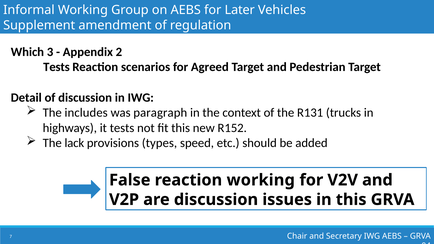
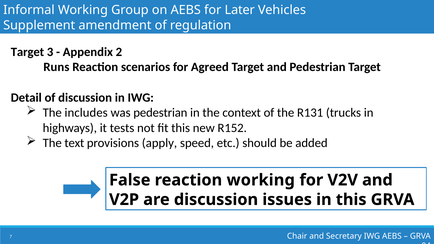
Which: Which -> Target (27, 52)
Tests: Tests -> Runs (56, 67)
was paragraph: paragraph -> pedestrian (160, 113)
lack: lack -> text (74, 143)
types: types -> apply (160, 143)
